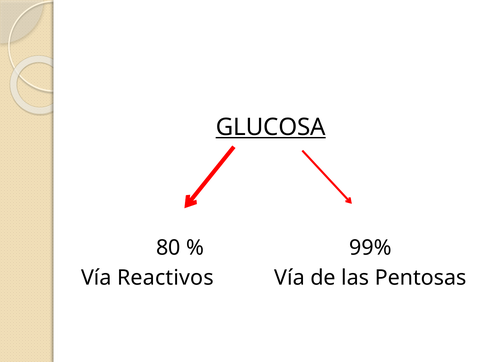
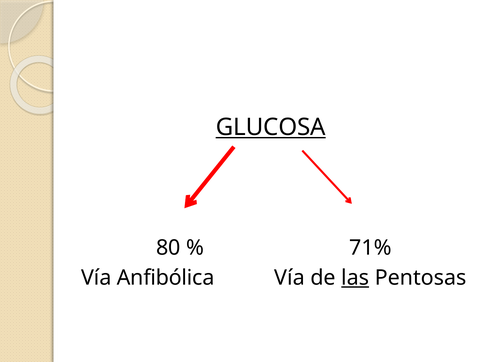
99%: 99% -> 71% (370, 248)
Reactivos: Reactivos -> Anfibólica (166, 278)
las underline: none -> present (355, 278)
